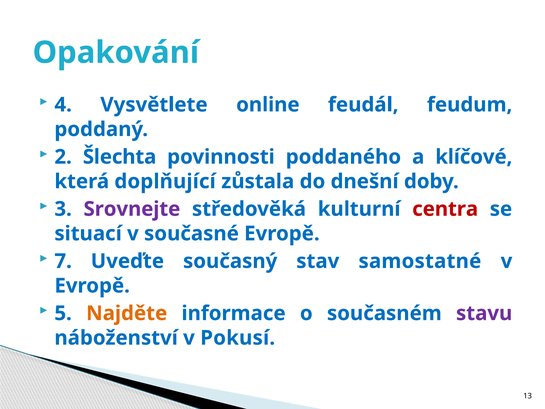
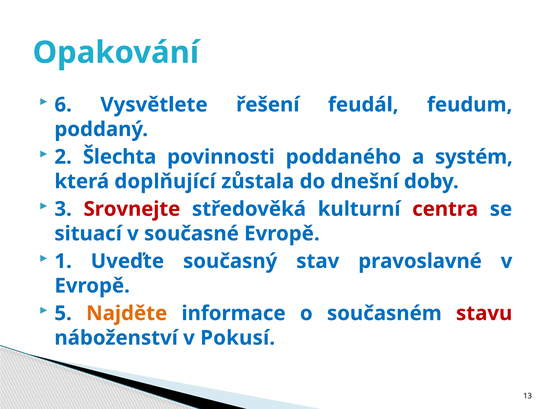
4: 4 -> 6 (63, 105)
online: online -> řešení (268, 105)
klíčové: klíčové -> systém (474, 157)
Srovnejte colour: purple -> red (132, 209)
7: 7 -> 1 (63, 261)
samostatné: samostatné -> pravoslavné (420, 261)
stavu colour: purple -> red (484, 313)
